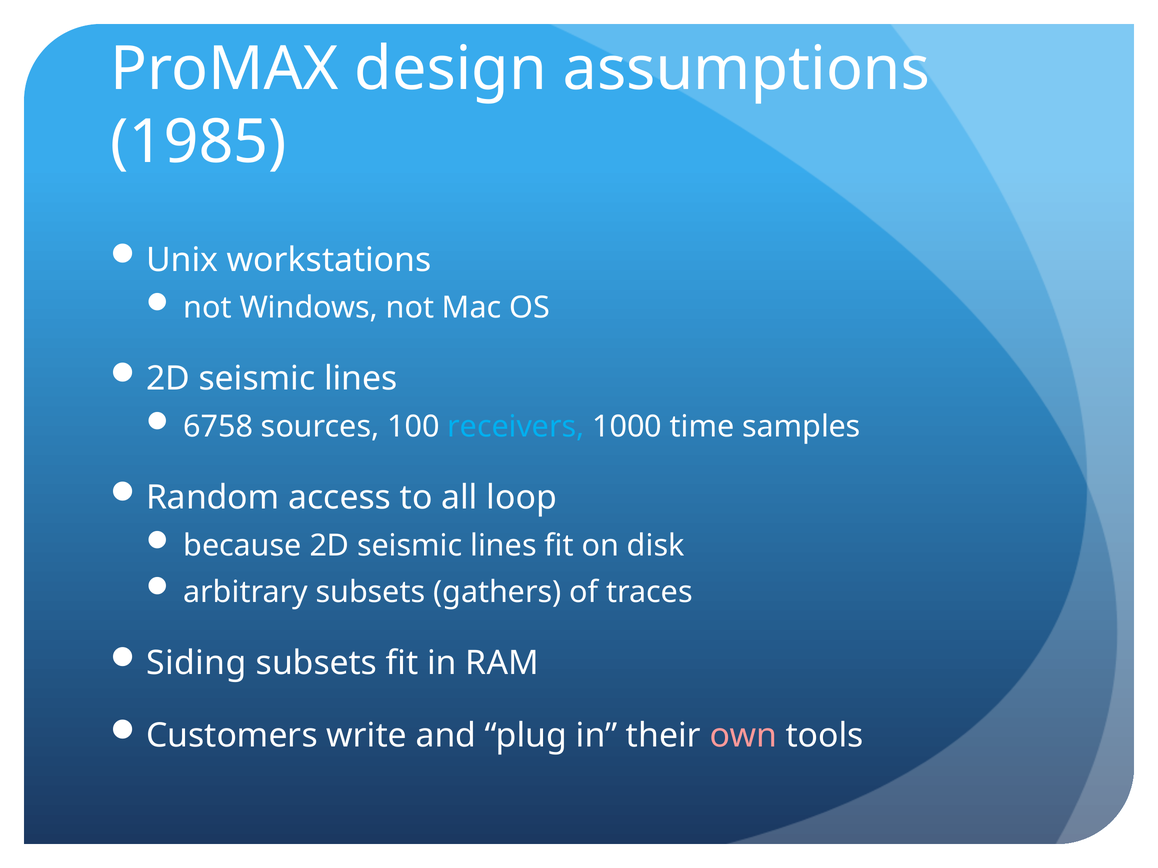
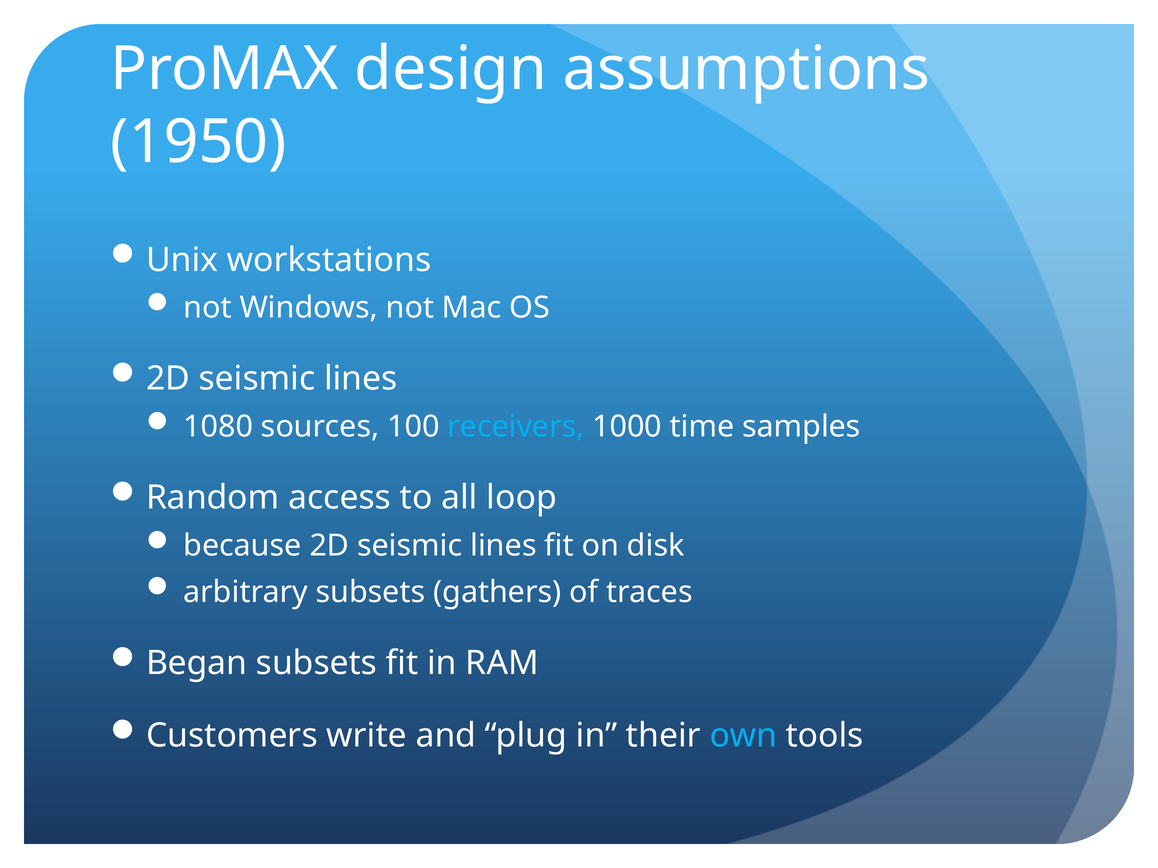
1985: 1985 -> 1950 (199, 142)
6758: 6758 -> 1080 (218, 427)
Siding: Siding -> Began (197, 663)
own colour: pink -> light blue (743, 736)
